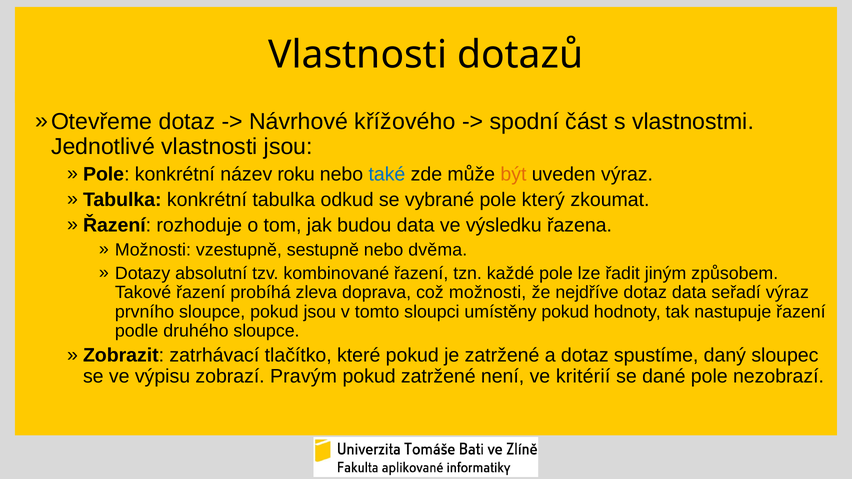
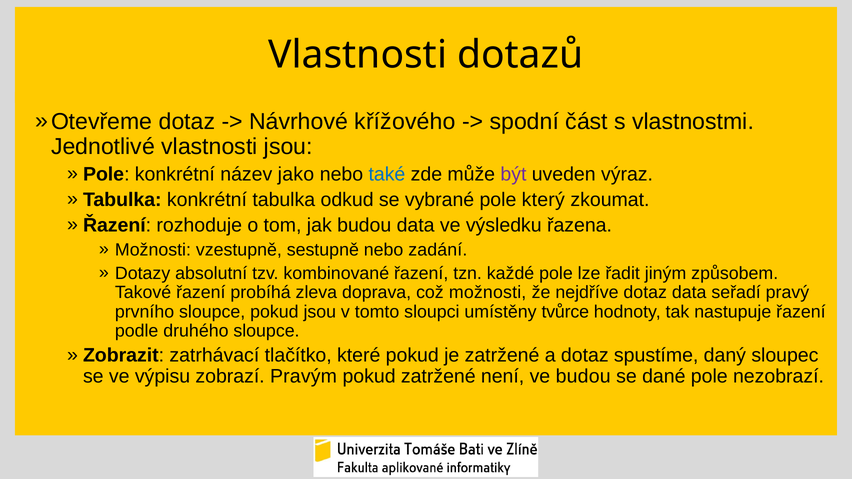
roku: roku -> jako (296, 174)
být colour: orange -> purple (513, 174)
dvěma: dvěma -> zadání (438, 250)
seřadí výraz: výraz -> pravý (787, 293)
umístěny pokud: pokud -> tvůrce (565, 312)
ve kritérií: kritérií -> budou (583, 377)
